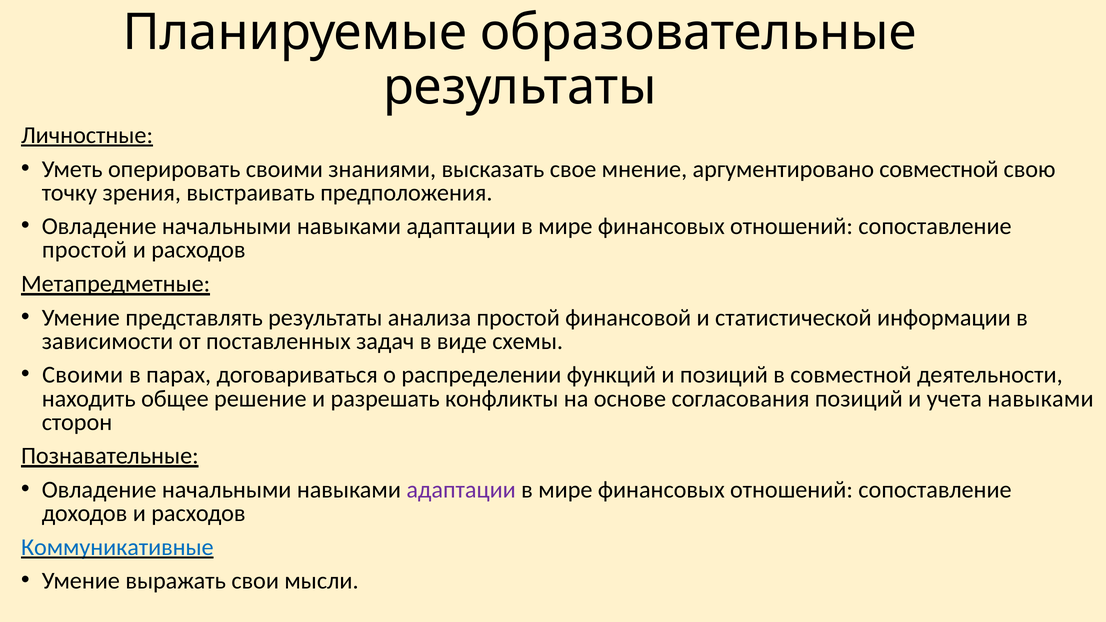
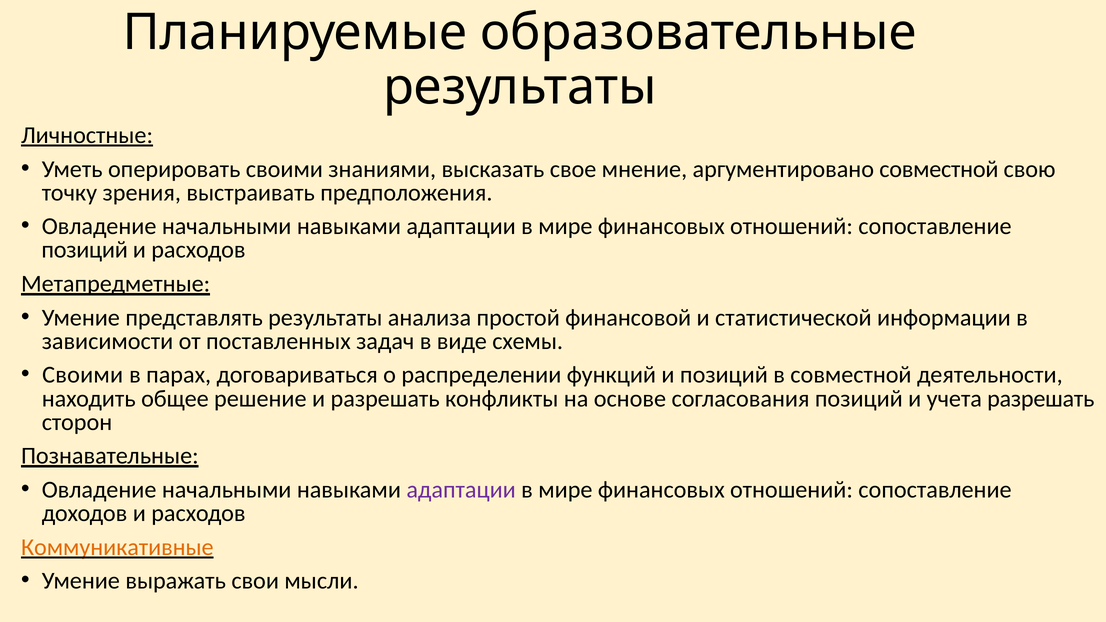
простой: простой -> позиций (85, 250)
учета навыками: навыками -> разрешать (1041, 399)
Коммуникативные colour: blue -> orange (117, 547)
